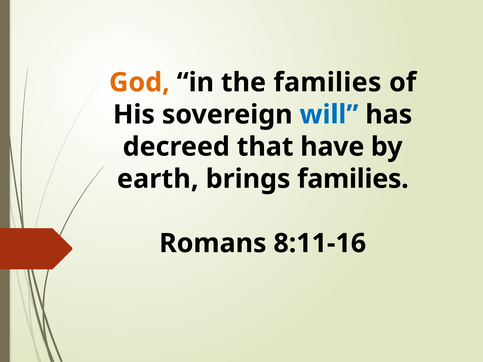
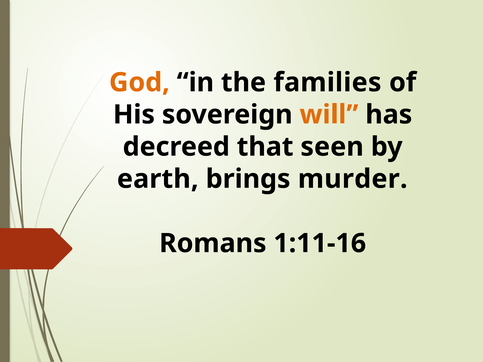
will colour: blue -> orange (329, 115)
have: have -> seen (332, 147)
brings families: families -> murder (353, 179)
8:11-16: 8:11-16 -> 1:11-16 (320, 243)
